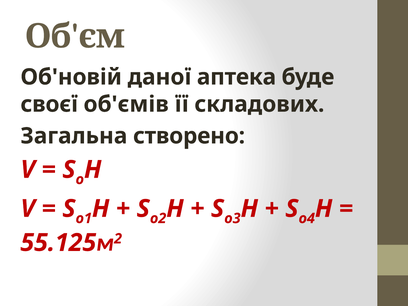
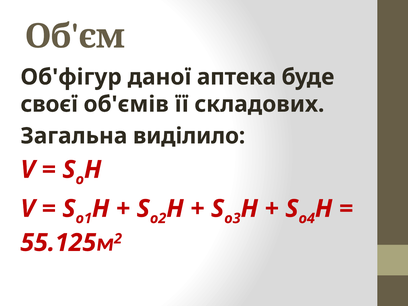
Об'новій: Об'новій -> Об'фігур (71, 77)
створено: створено -> виділило (189, 136)
